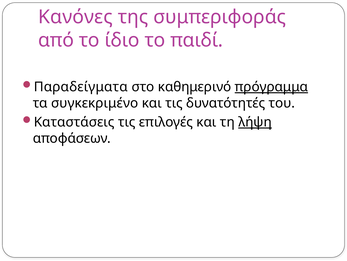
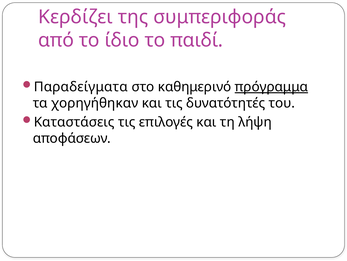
Κανόνες: Κανόνες -> Κερδίζει (75, 17)
συγκεκριμένο: συγκεκριμένο -> χορηγήθηκαν (95, 103)
λήψη underline: present -> none (255, 122)
